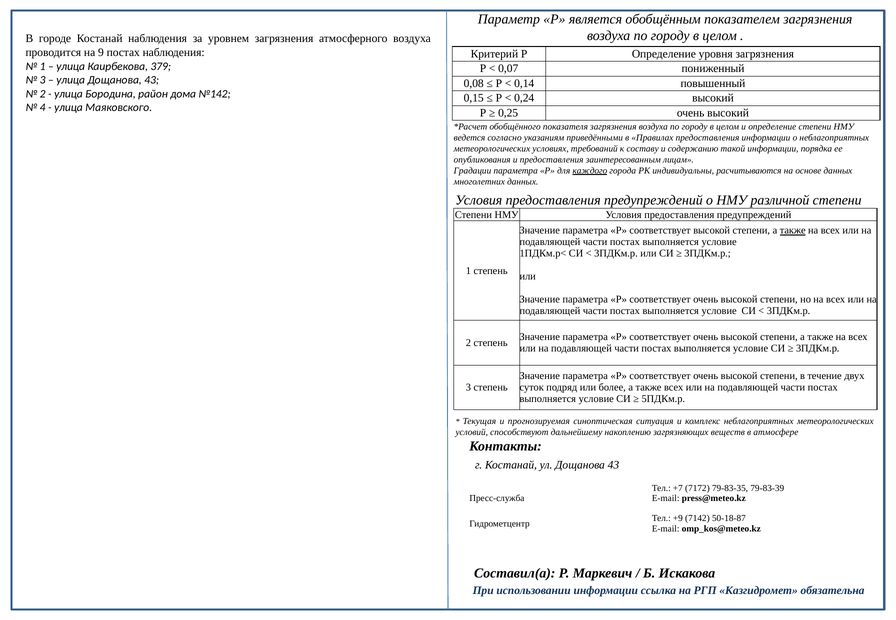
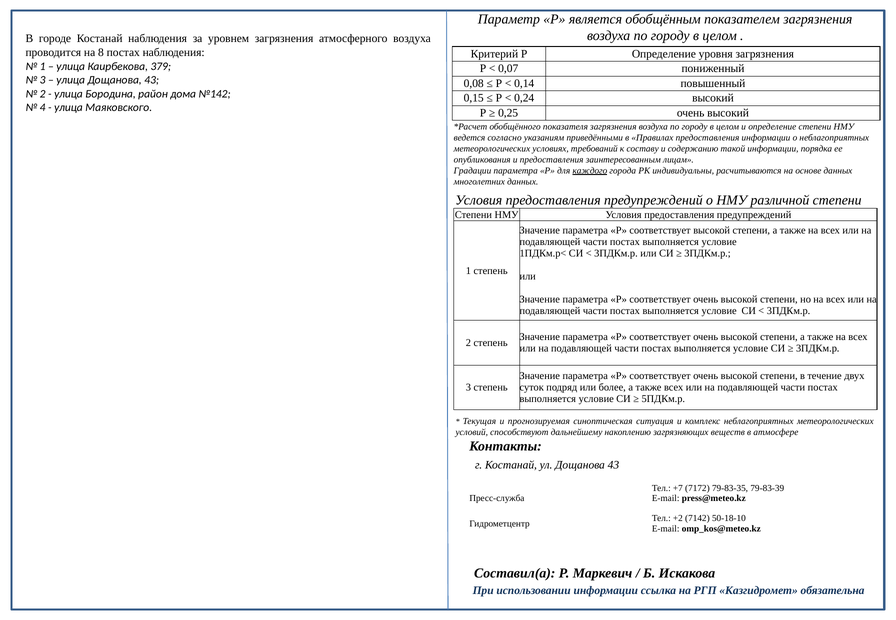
9: 9 -> 8 (101, 53)
также underline: present -> none (793, 231)
+9: +9 -> +2 (678, 519)
50-18-87: 50-18-87 -> 50-18-10 (729, 519)
